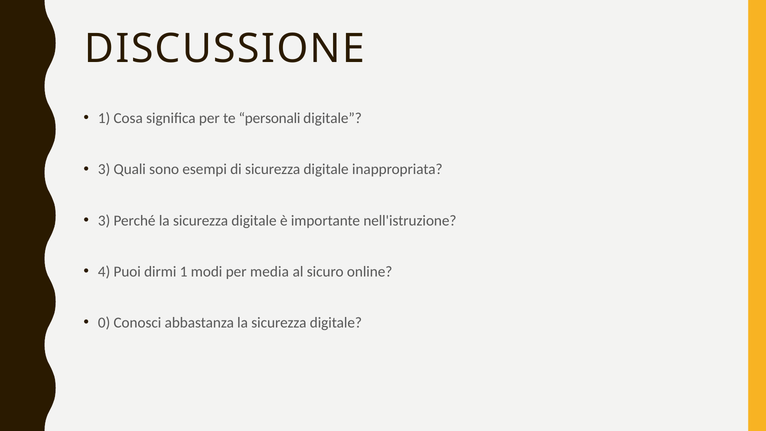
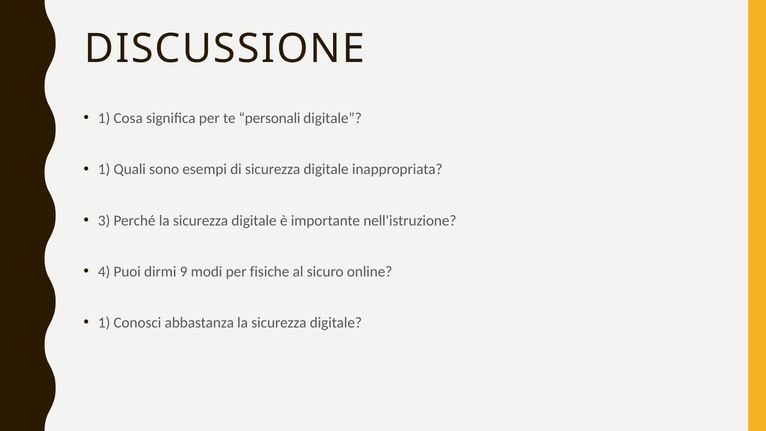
3: 3 -> 1 (104, 169)
dirmi 1: 1 -> 9 (184, 272)
media: media -> fisiche (270, 272)
0: 0 -> 1 (104, 323)
